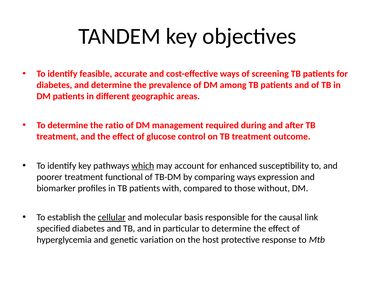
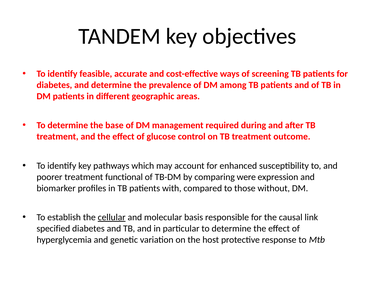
ratio: ratio -> base (114, 125)
which underline: present -> none (143, 166)
comparing ways: ways -> were (246, 177)
